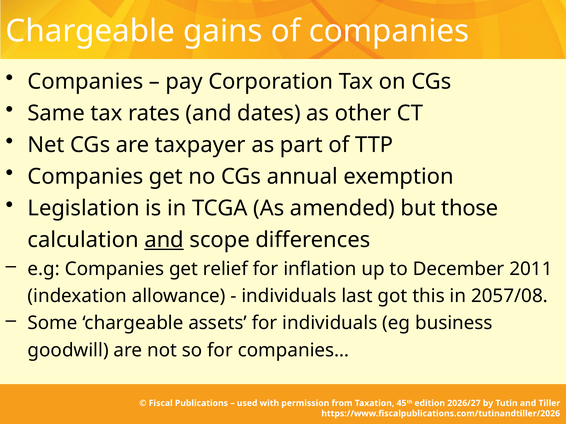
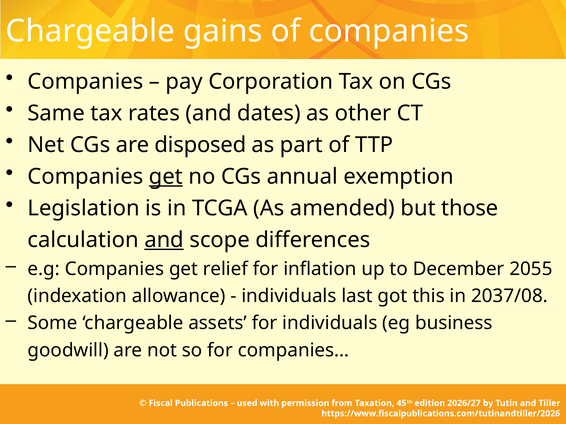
taxpayer: taxpayer -> disposed (200, 145)
get underline: none -> present (166, 177)
2011: 2011 -> 2055 (531, 269)
2057/08: 2057/08 -> 2037/08 (509, 296)
